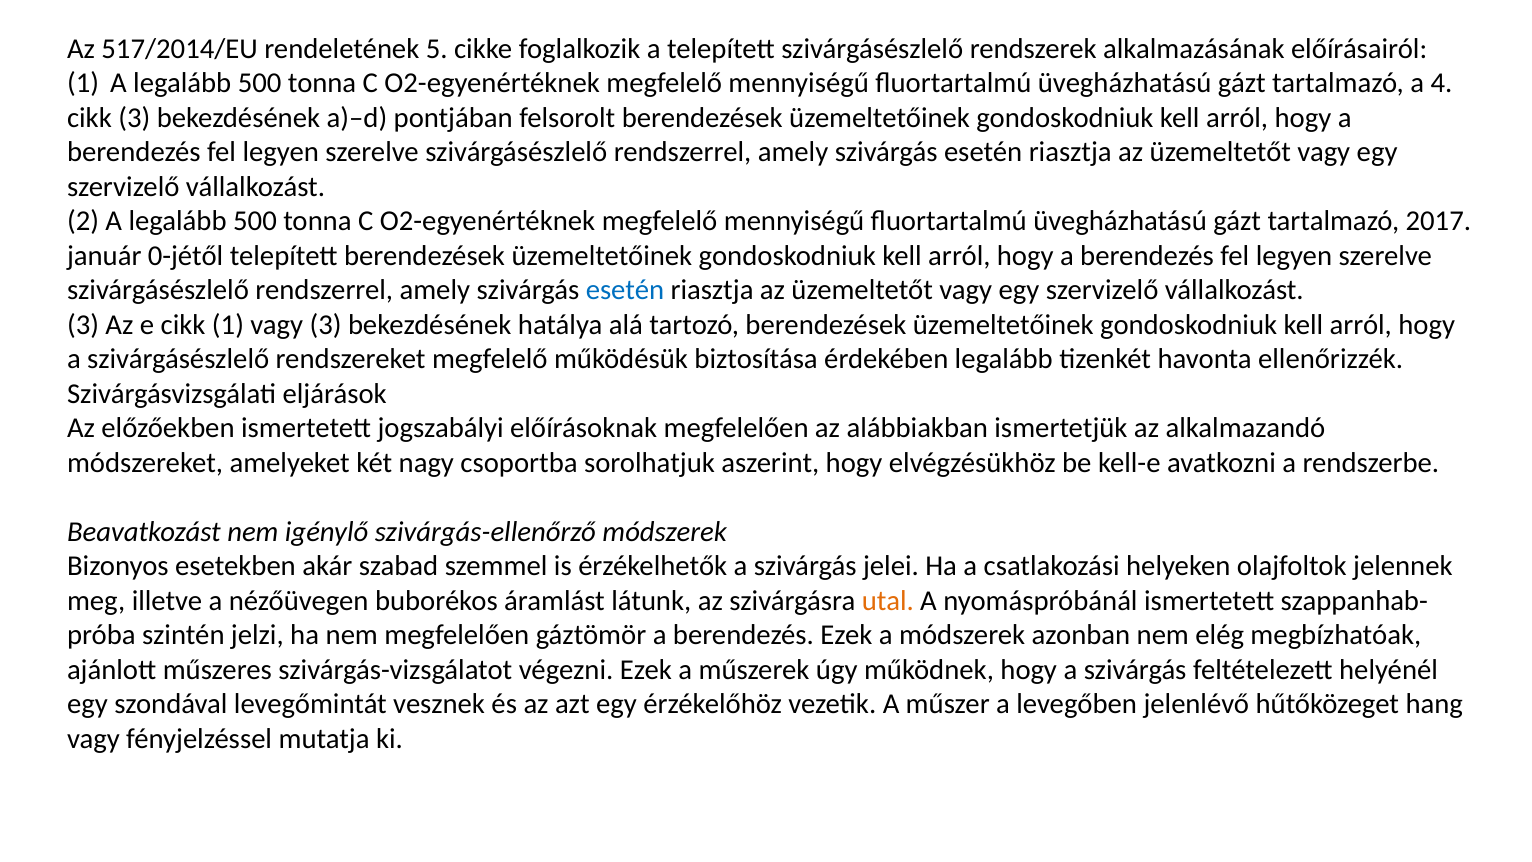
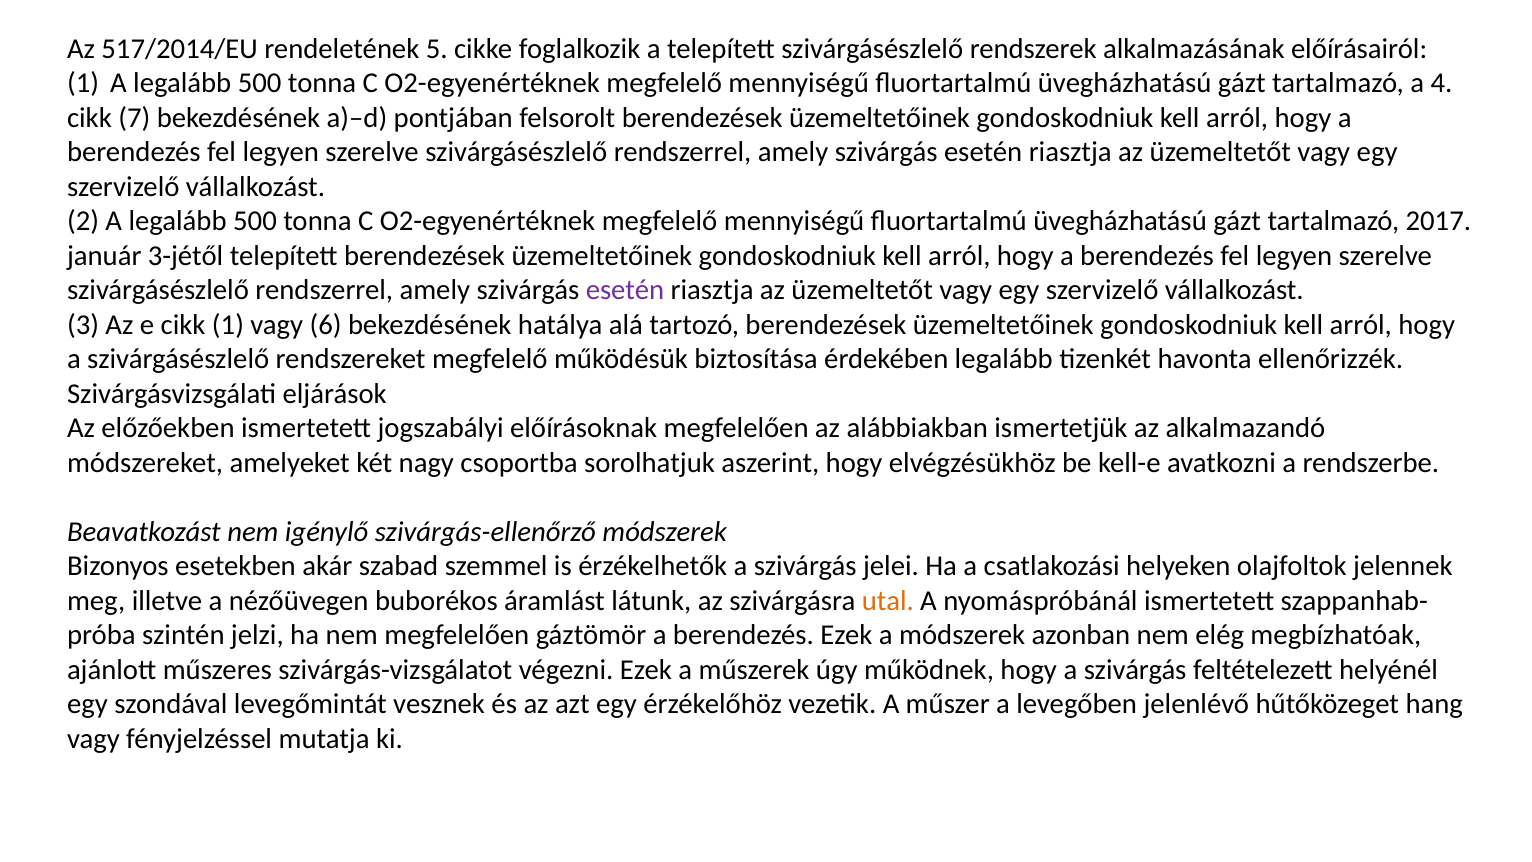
cikk 3: 3 -> 7 (134, 118)
0-jétől: 0-jétől -> 3-jétől (186, 256)
esetén colour: blue -> purple (625, 290)
vagy 3: 3 -> 6 (326, 325)
